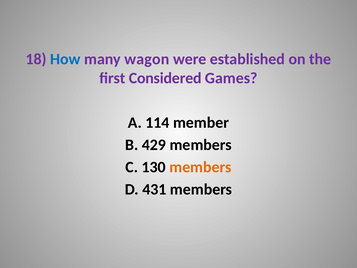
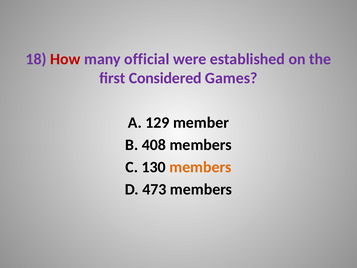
How colour: blue -> red (65, 59)
wagon: wagon -> official (147, 59)
114: 114 -> 129 (157, 123)
429: 429 -> 408 (154, 145)
431: 431 -> 473 (154, 189)
